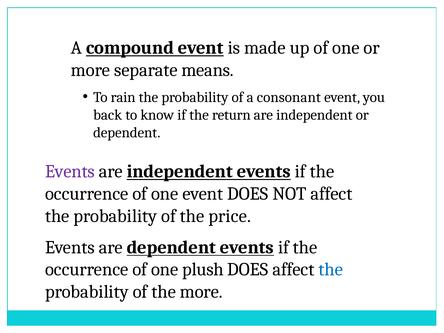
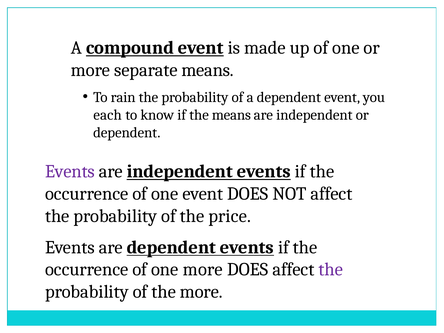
a consonant: consonant -> dependent (289, 97)
back: back -> each (108, 115)
the return: return -> means (231, 115)
one plush: plush -> more (203, 270)
the colour: blue -> purple (331, 270)
